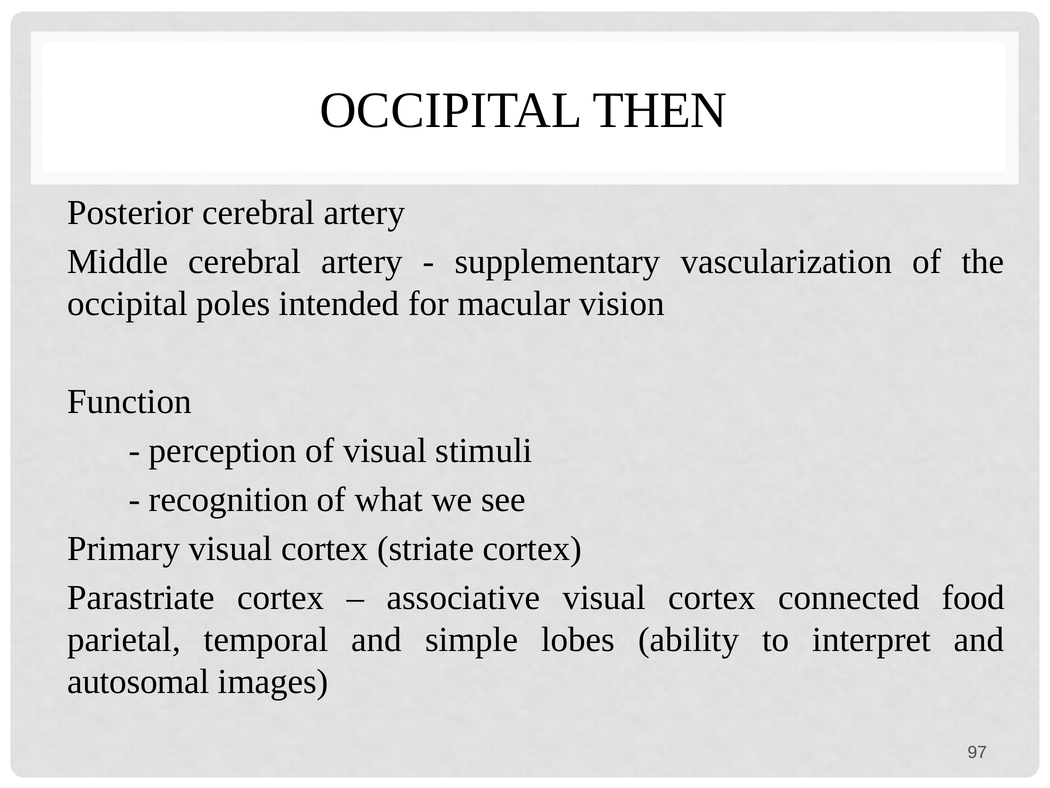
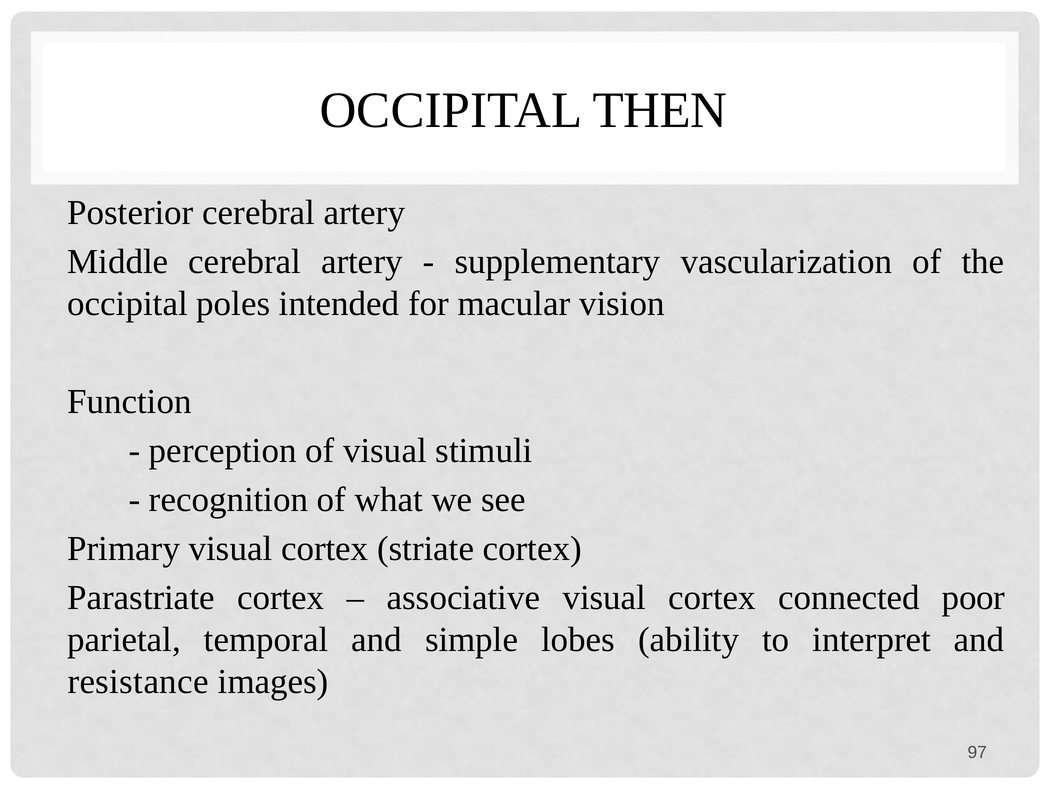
food: food -> poor (973, 597)
autosomal: autosomal -> resistance (138, 681)
